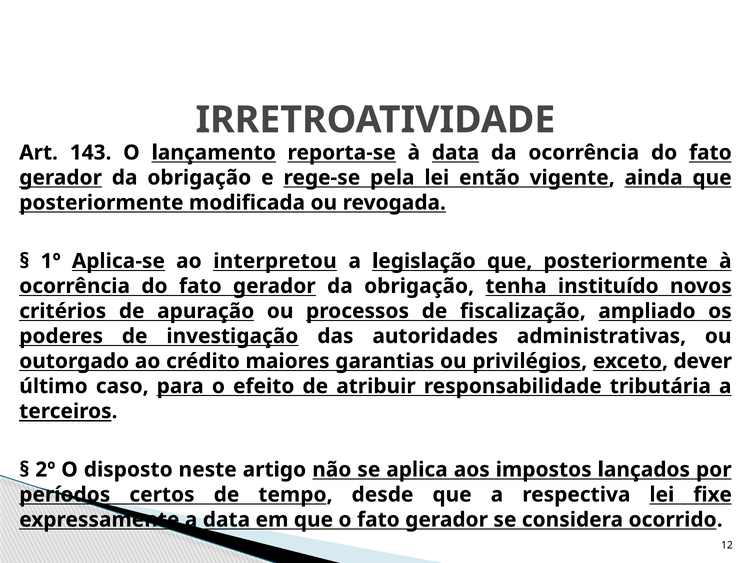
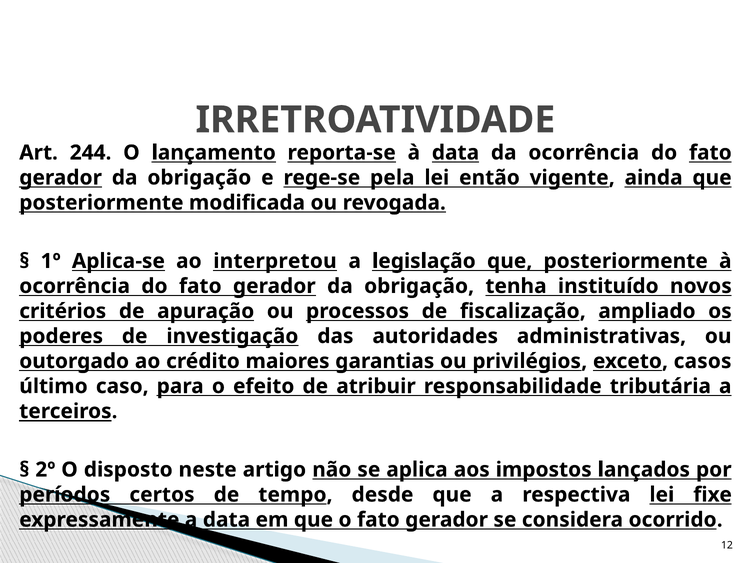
143: 143 -> 244 (91, 153)
dever: dever -> casos (703, 361)
